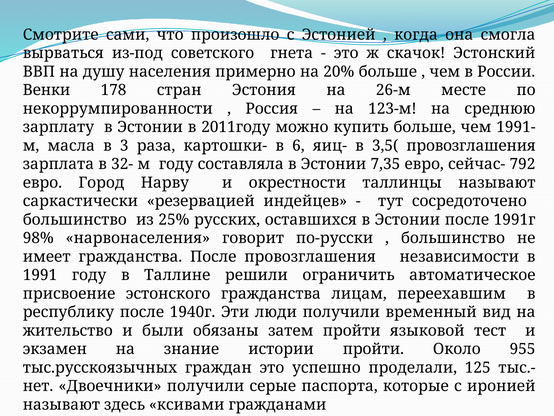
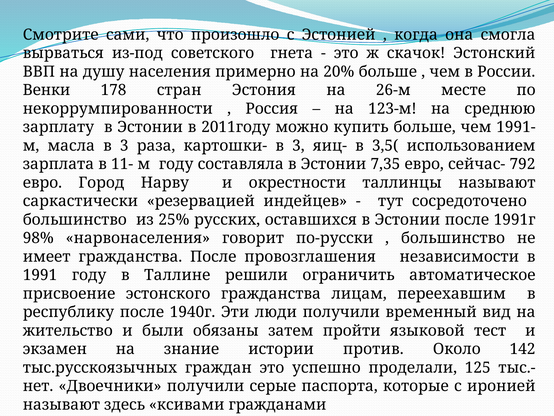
картошки- в 6: 6 -> 3 (298, 146)
3,5( провозглашения: провозглашения -> использованием (471, 146)
32-: 32- -> 11- (122, 164)
истории пройти: пройти -> против (373, 349)
955: 955 -> 142 (523, 349)
